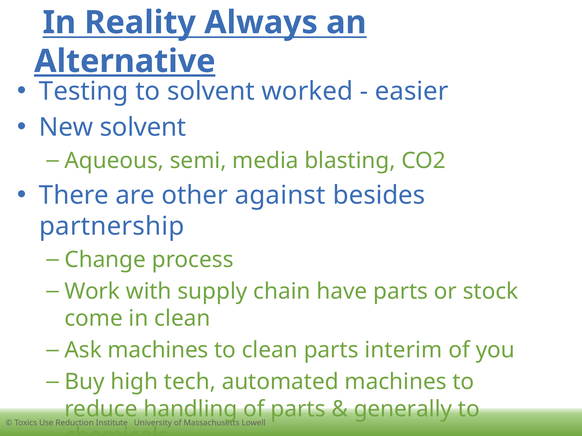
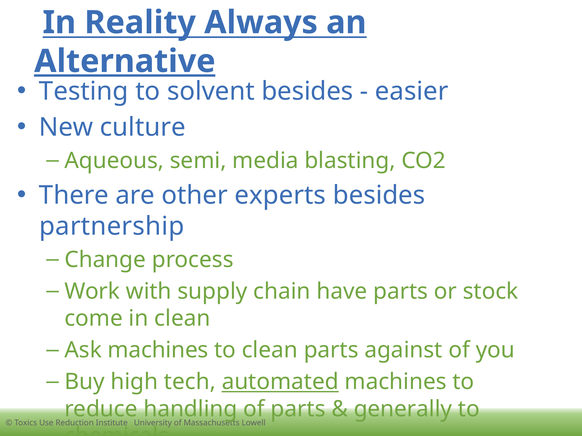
solvent worked: worked -> besides (307, 91)
New solvent: solvent -> culture (143, 128)
against: against -> experts (280, 195)
interim: interim -> against (403, 351)
automated underline: none -> present (280, 382)
